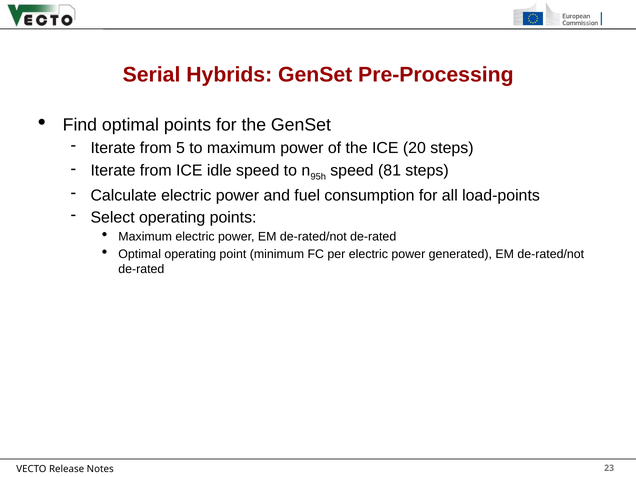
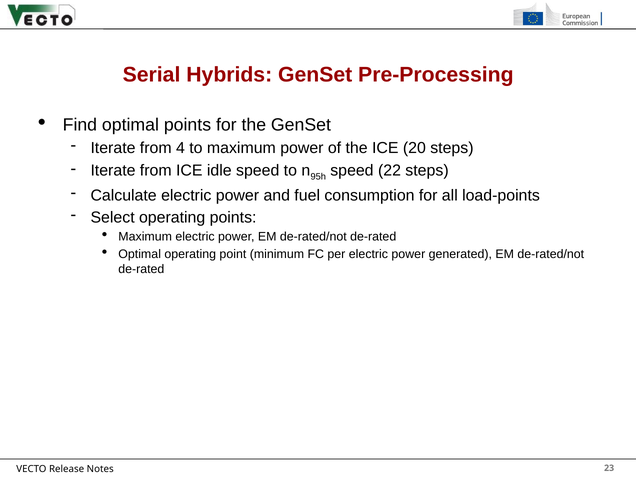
5: 5 -> 4 (180, 148)
81: 81 -> 22 (390, 171)
